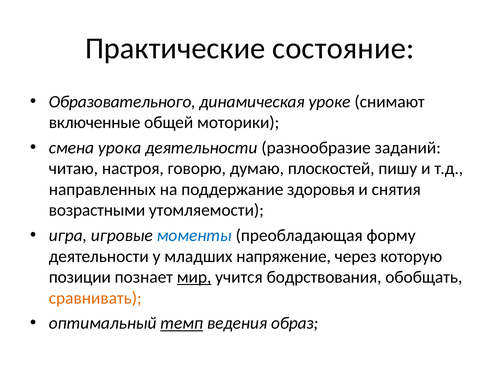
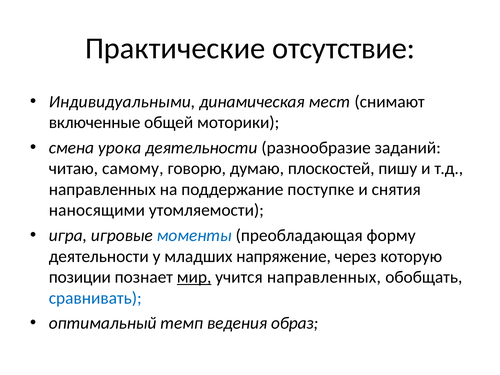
состояние: состояние -> отсутствие (344, 48)
Образовательного: Образовательного -> Индивидуальными (122, 102)
уроке: уроке -> мест (329, 102)
настроя: настроя -> самому (133, 169)
здоровья: здоровья -> поступке (321, 189)
возрастными: возрастными -> наносящими (97, 210)
учится бодрствования: бодрствования -> направленных (324, 277)
сравнивать colour: orange -> blue (95, 298)
темп underline: present -> none (182, 323)
